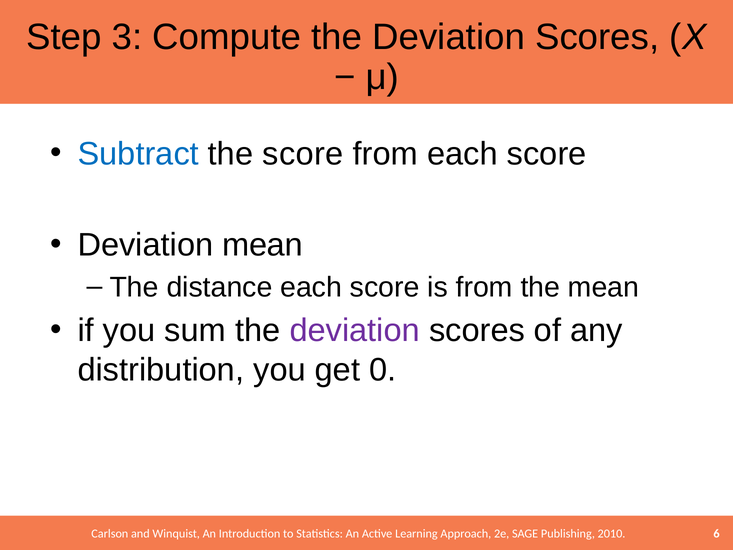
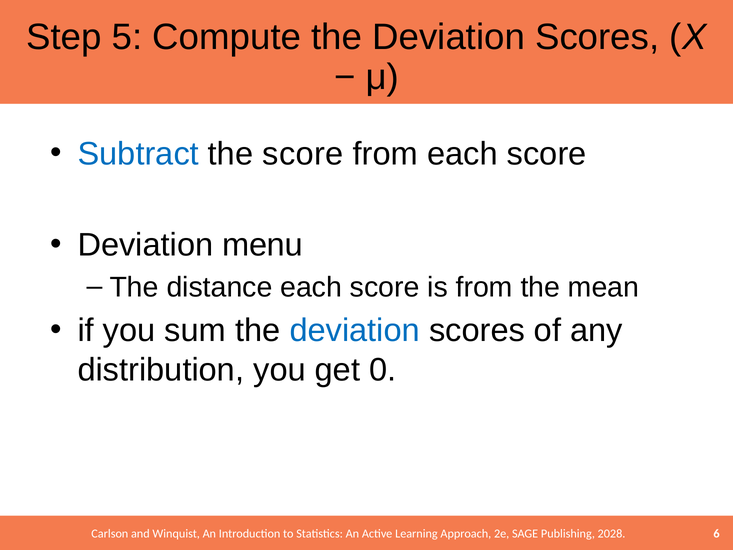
3: 3 -> 5 (127, 37)
Deviation mean: mean -> menu (262, 245)
deviation colour: purple -> blue (355, 331)
2010: 2010 -> 2028 (612, 534)
